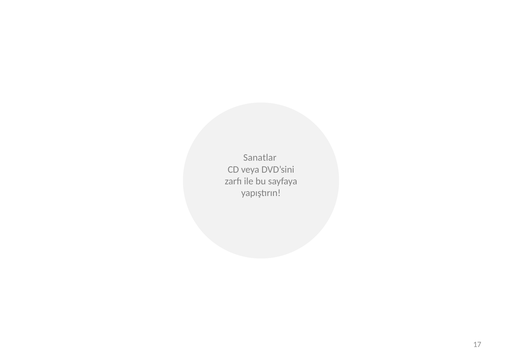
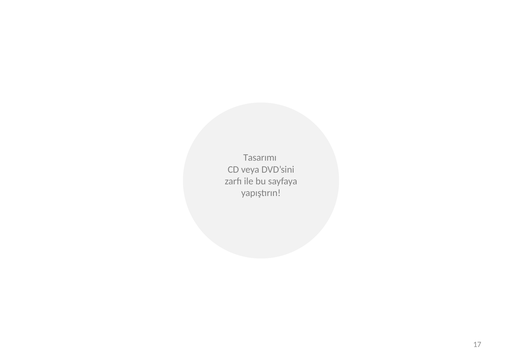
Sanatlar: Sanatlar -> Tasarımı (260, 158)
